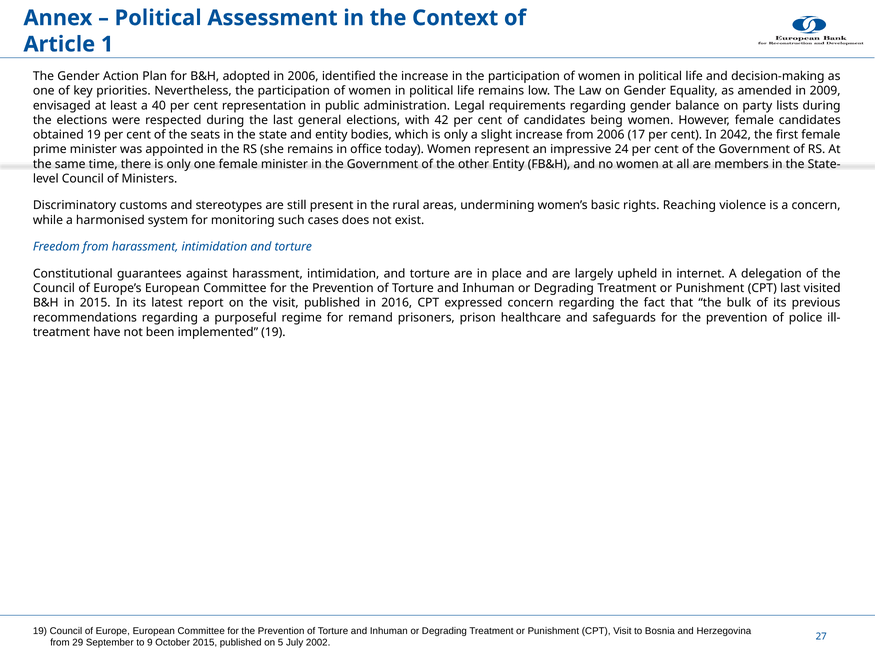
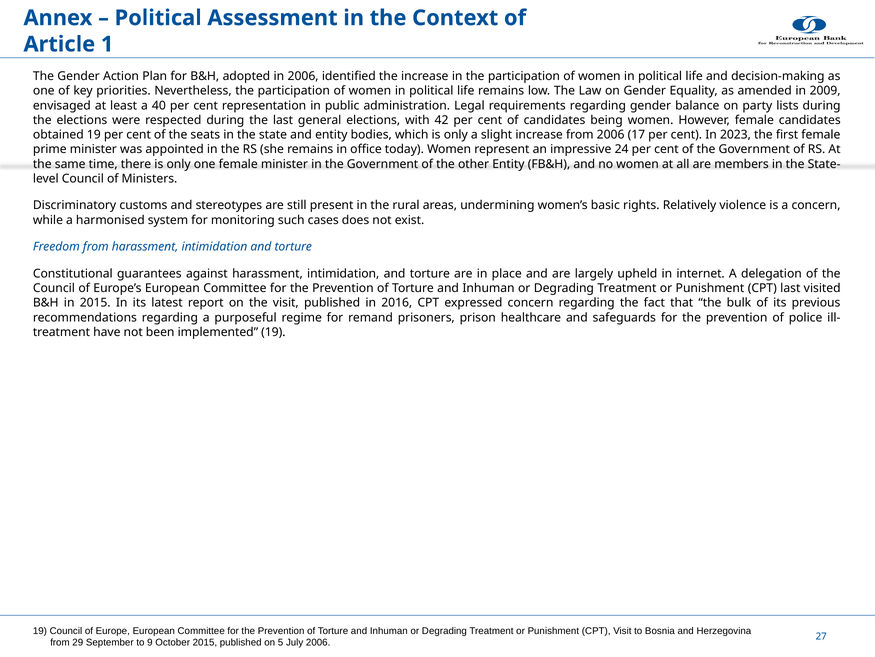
2042: 2042 -> 2023 (735, 135)
Reaching: Reaching -> Relatively (690, 205)
July 2002: 2002 -> 2006 (318, 642)
